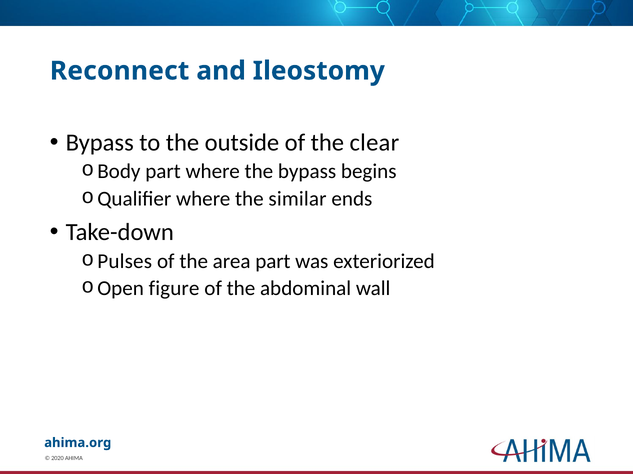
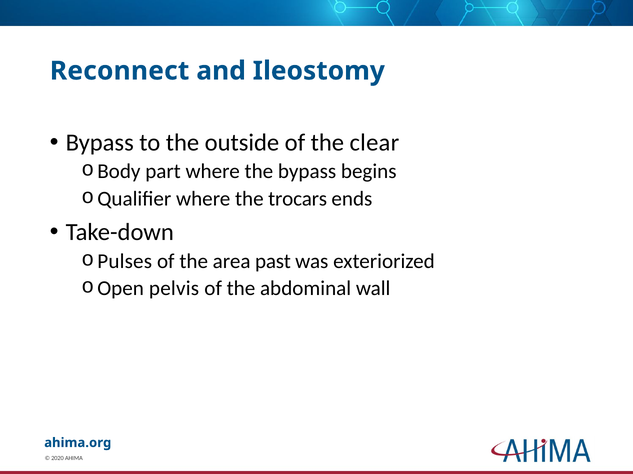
similar: similar -> trocars (298, 199)
area part: part -> past (273, 262)
figure: figure -> pelvis (174, 289)
